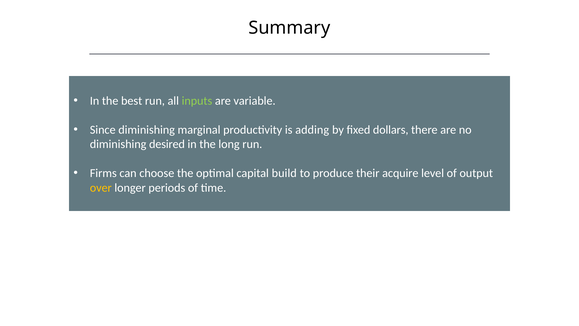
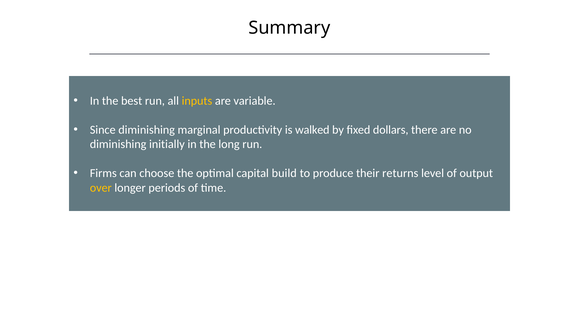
inputs colour: light green -> yellow (197, 101)
adding: adding -> walked (312, 130)
desired: desired -> initially (167, 144)
acquire: acquire -> returns (400, 173)
